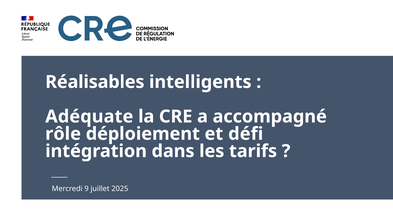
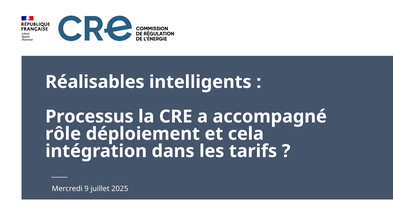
Adéquate: Adéquate -> Processus (89, 117)
défi: défi -> cela (246, 134)
